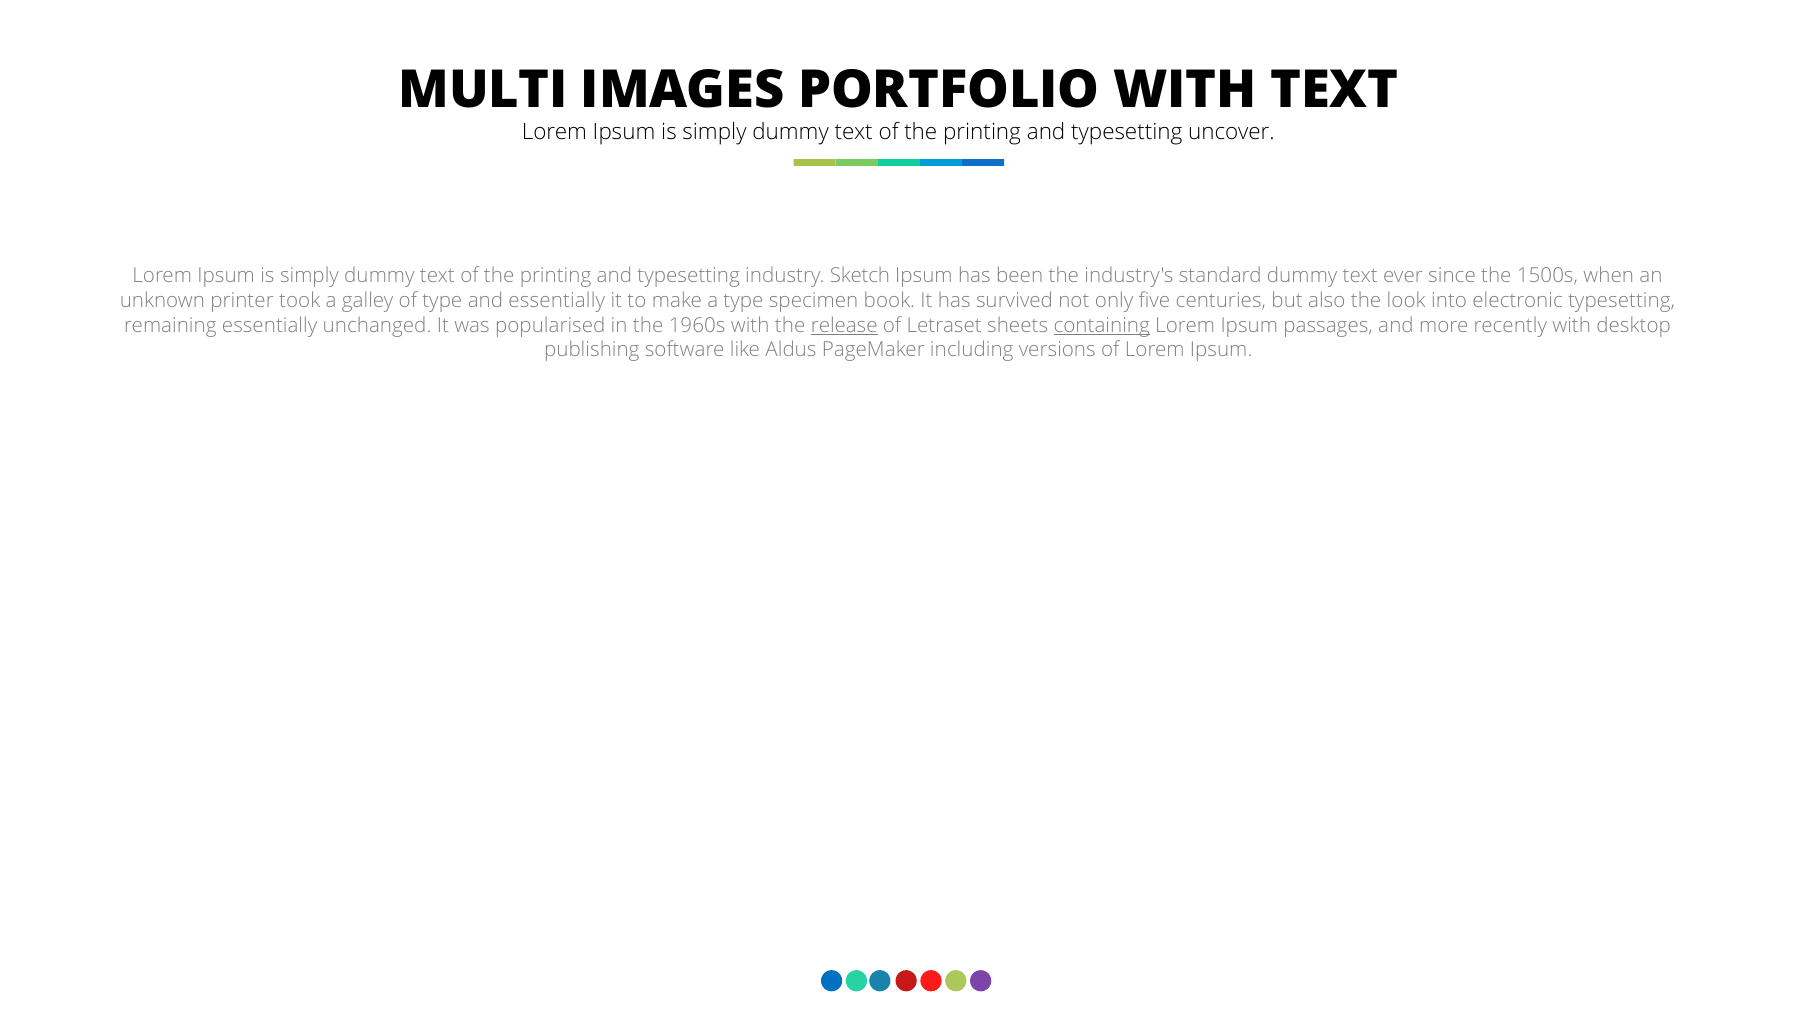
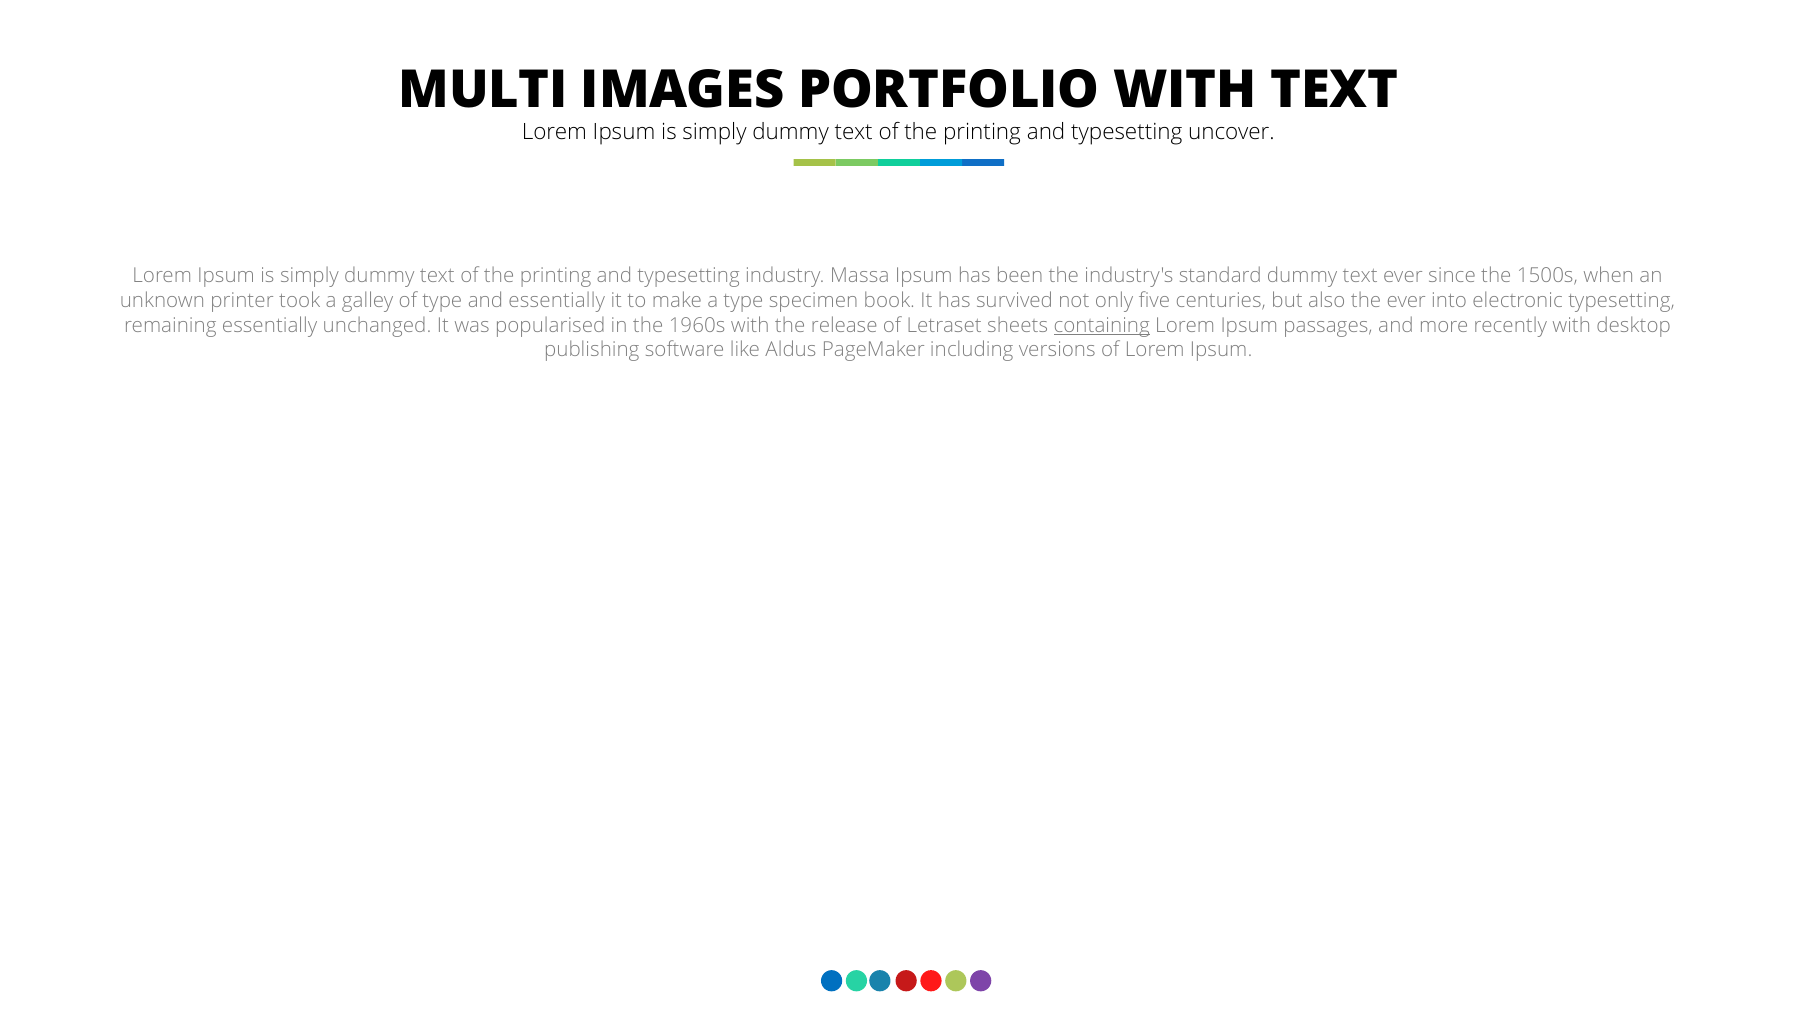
Sketch: Sketch -> Massa (860, 276)
the look: look -> ever (1406, 301)
release underline: present -> none (844, 325)
